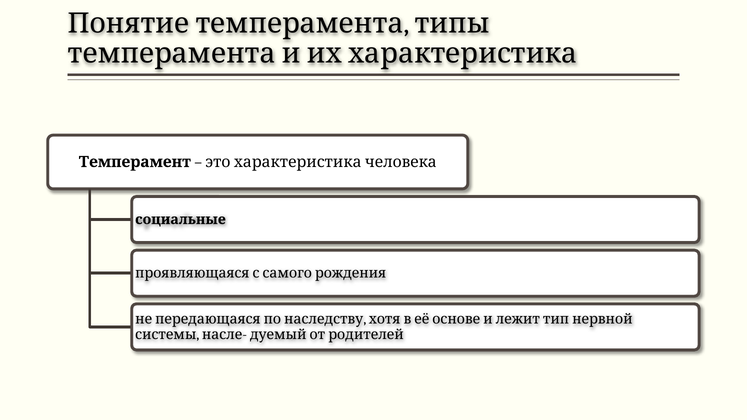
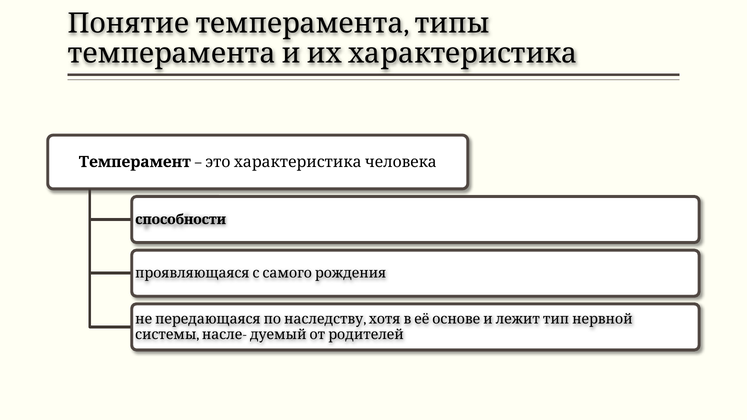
социальные: социальные -> способности (181, 220)
